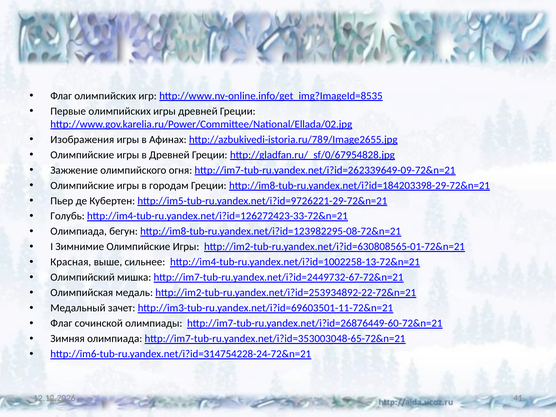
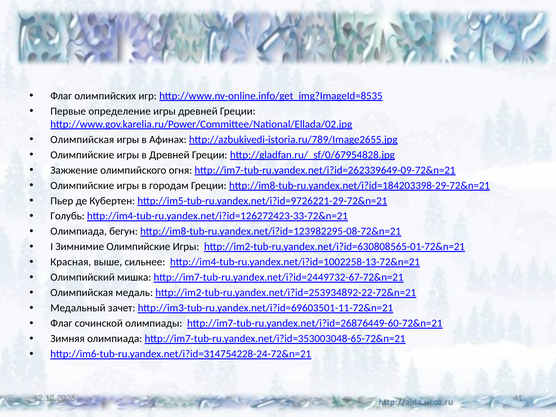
Первые олимпийских: олимпийских -> определение (120, 111)
Изображения: Изображения -> Олимпийская (82, 139)
